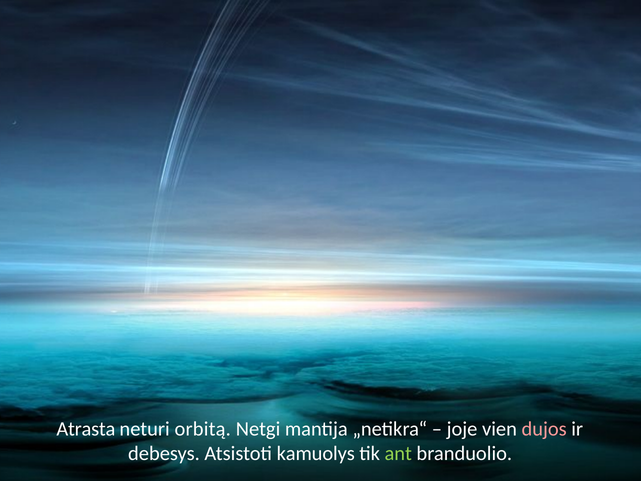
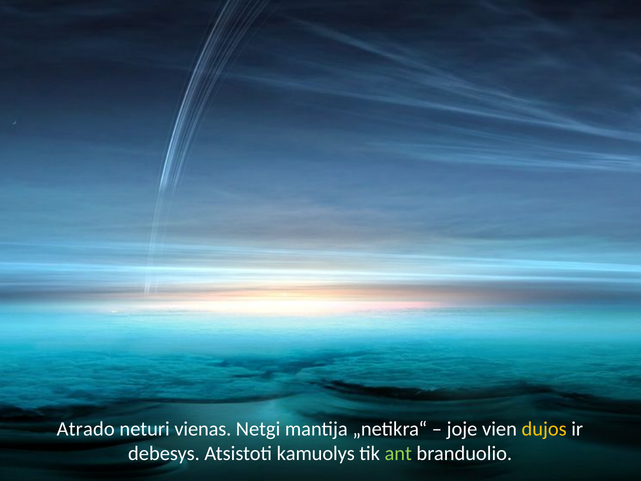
Atrasta: Atrasta -> Atrado (86, 429)
orbitą: orbitą -> vienas (203, 429)
dujos colour: pink -> yellow (544, 429)
